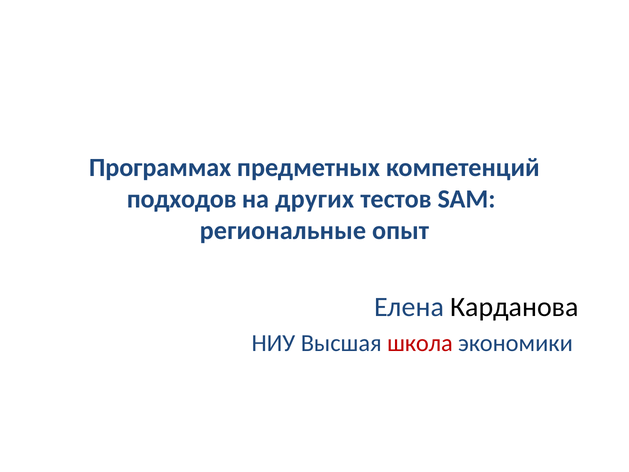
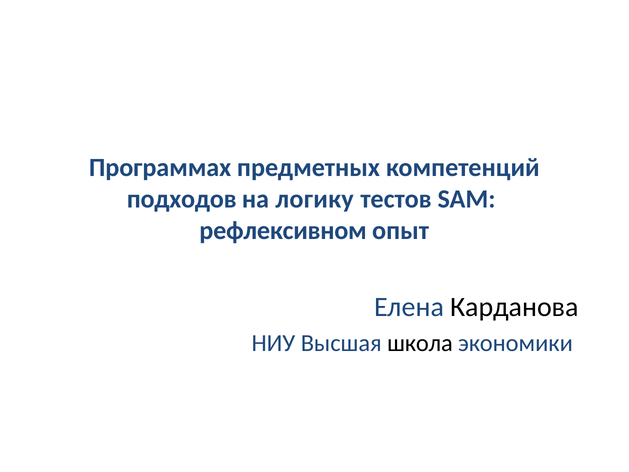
других: других -> логику (315, 199)
региональные: региональные -> рефлексивном (283, 230)
школа colour: red -> black (420, 343)
